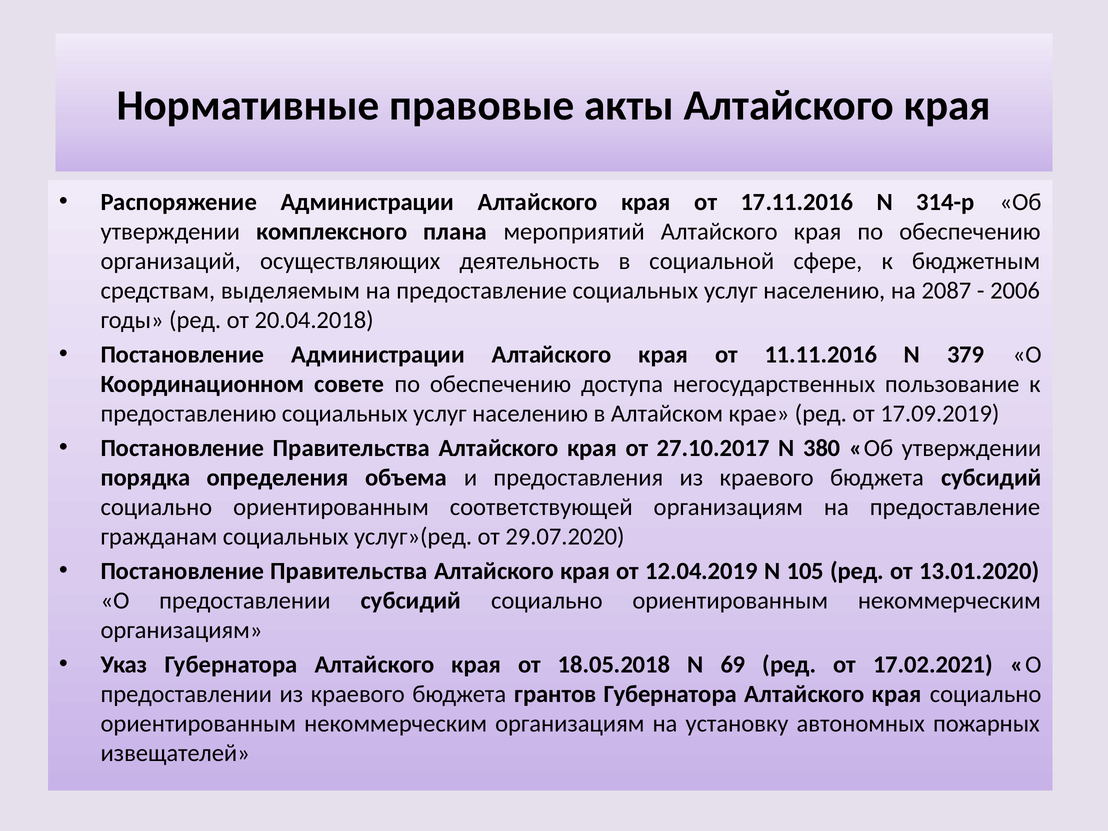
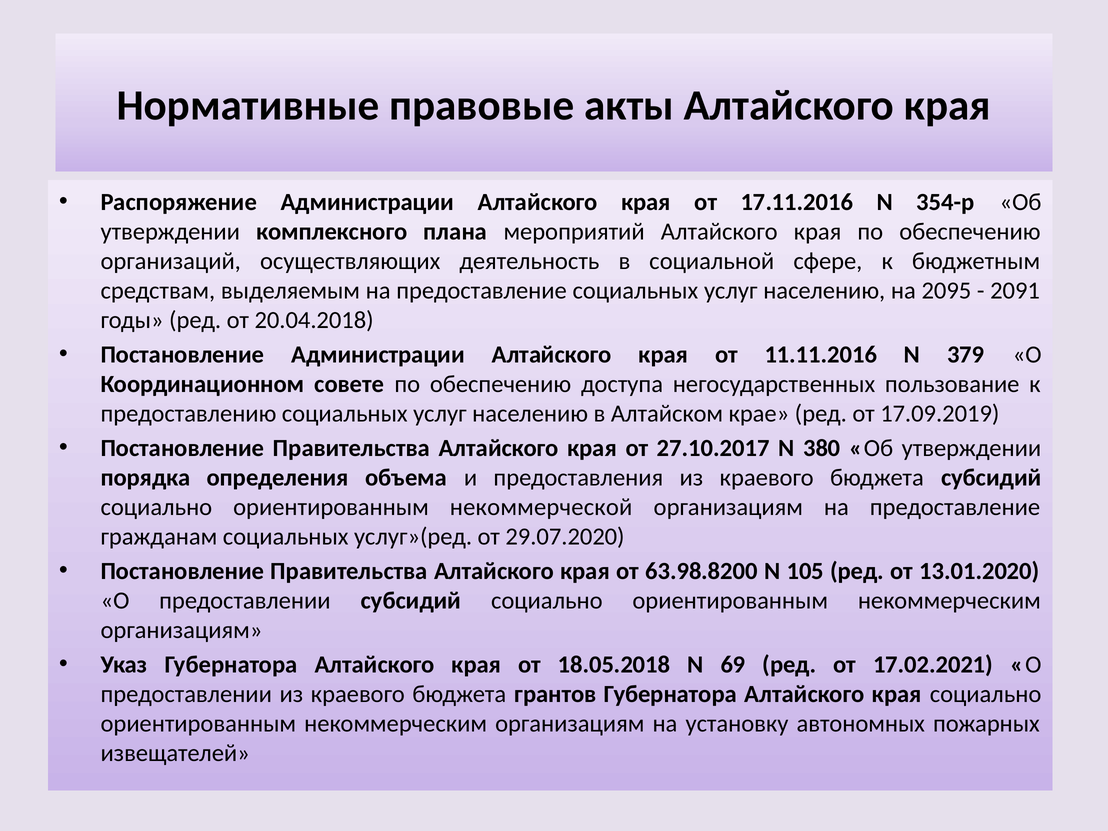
314-р: 314-р -> 354-р (945, 202)
2087: 2087 -> 2095 (946, 291)
2006: 2006 -> 2091 (1015, 291)
соответствующей: соответствующей -> некоммерческой (541, 507)
12.04.2019: 12.04.2019 -> 63.98.8200 (701, 571)
